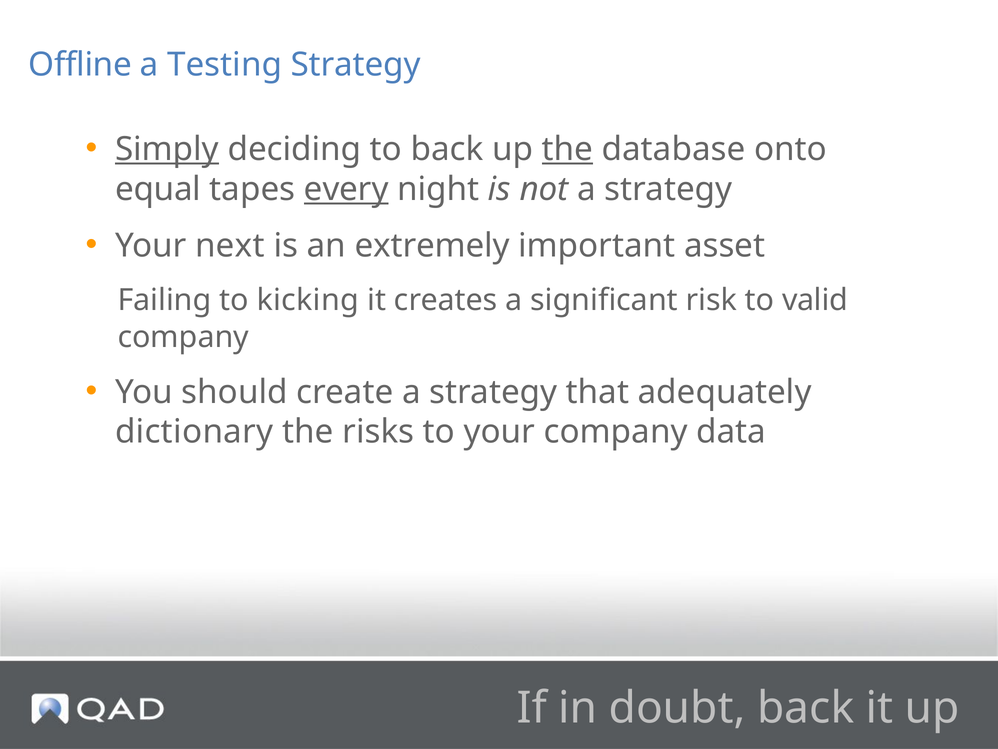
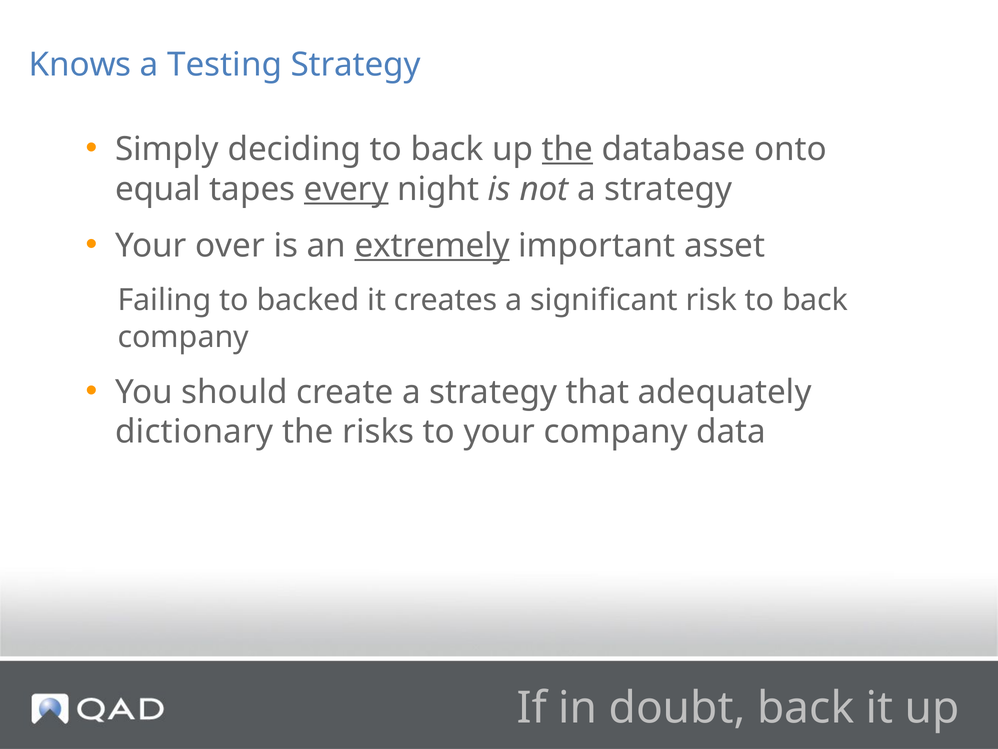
Offline: Offline -> Knows (80, 65)
Simply underline: present -> none (167, 149)
next: next -> over (230, 245)
extremely underline: none -> present (432, 245)
kicking: kicking -> backed (308, 300)
risk to valid: valid -> back (815, 300)
